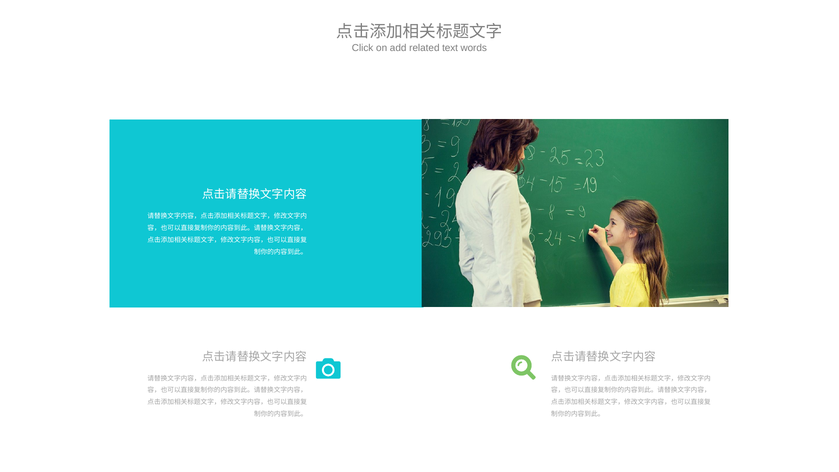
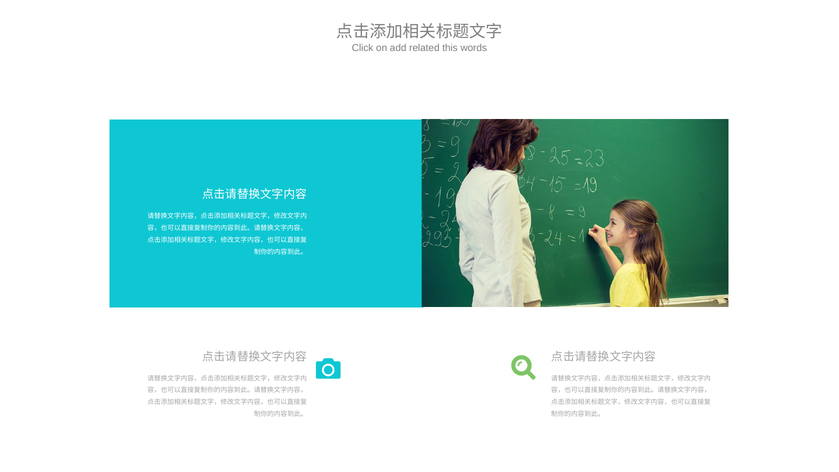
text: text -> this (450, 48)
